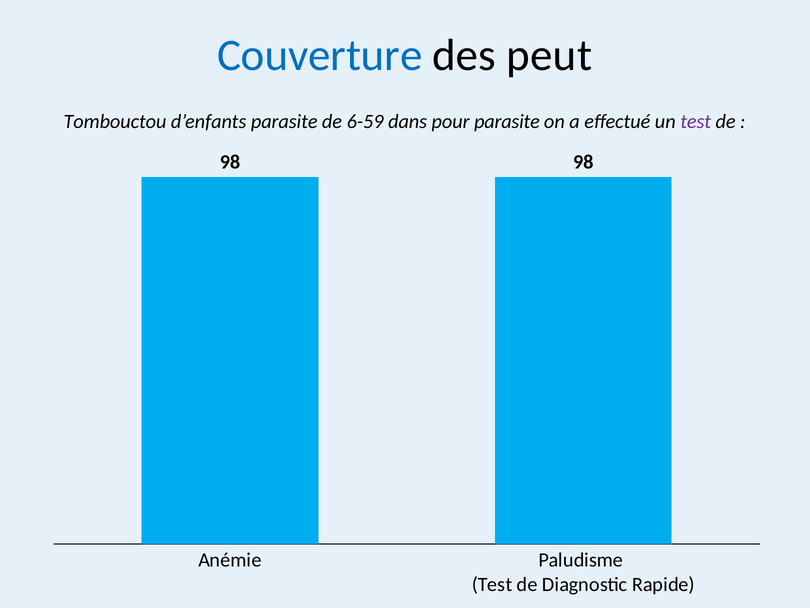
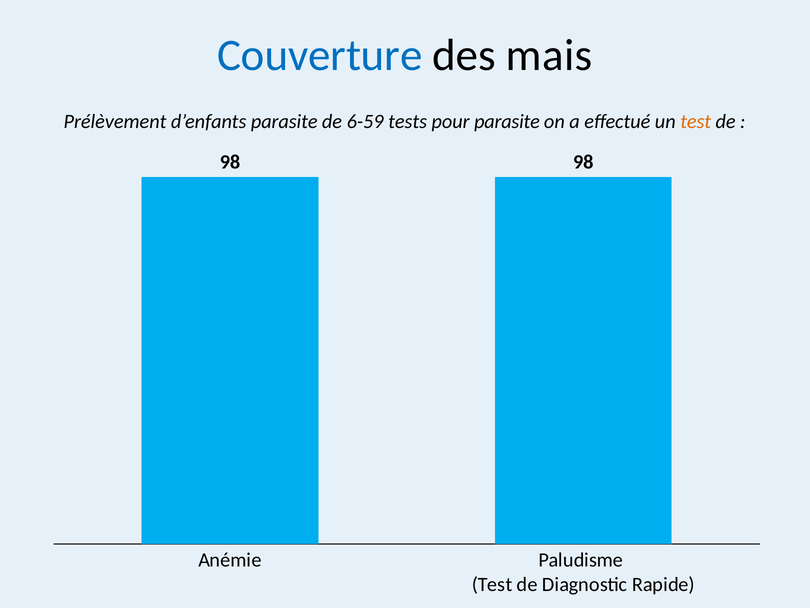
peut: peut -> mais (549, 55)
Tombouctou: Tombouctou -> Prélèvement (115, 122)
dans: dans -> tests (408, 122)
test colour: purple -> orange (696, 122)
